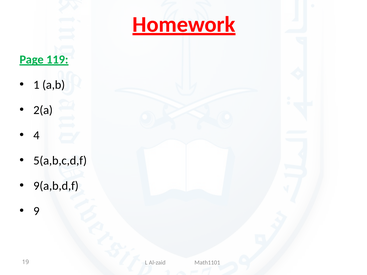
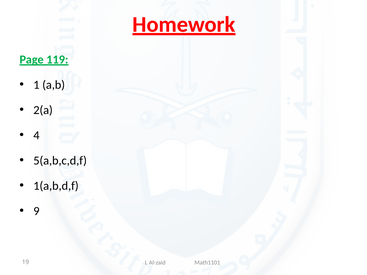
9(a,b,d,f: 9(a,b,d,f -> 1(a,b,d,f (56, 186)
